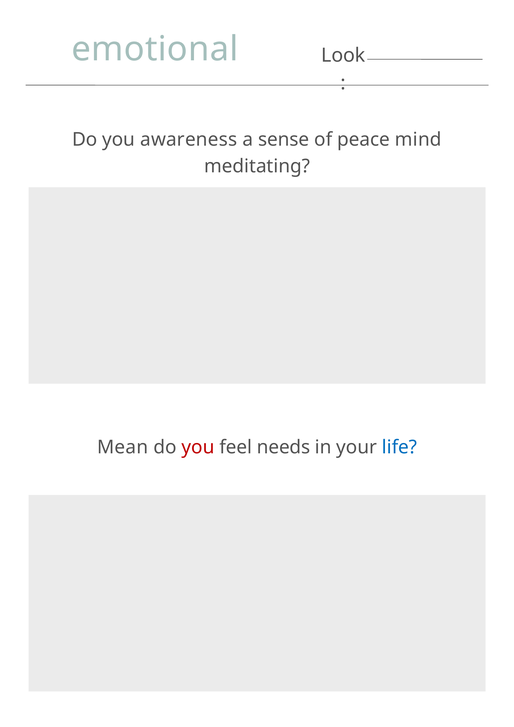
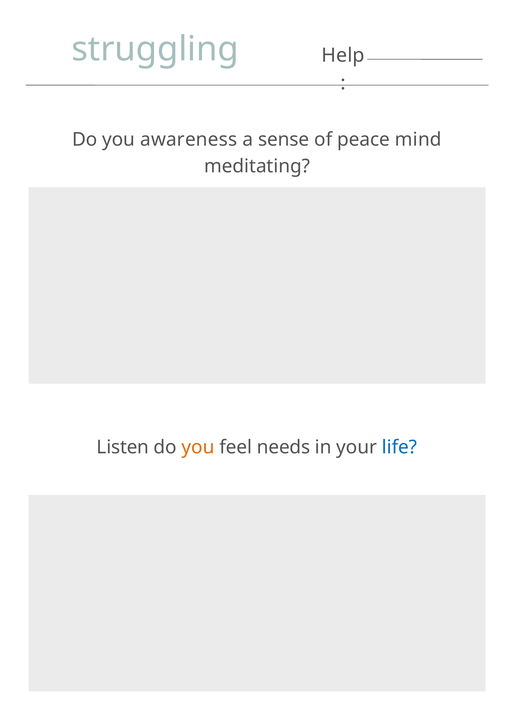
emotional: emotional -> struggling (155, 49)
Look: Look -> Help (343, 55)
Mean: Mean -> Listen (123, 448)
you colour: red -> orange (198, 448)
